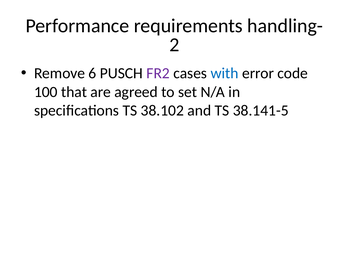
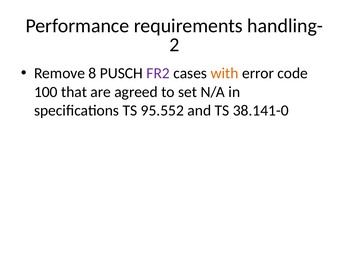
6: 6 -> 8 (92, 73)
with colour: blue -> orange (225, 73)
38.102: 38.102 -> 95.552 (162, 110)
38.141-5: 38.141-5 -> 38.141-0 (261, 110)
